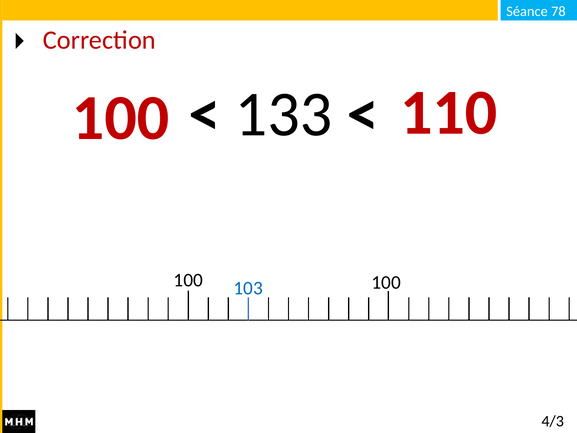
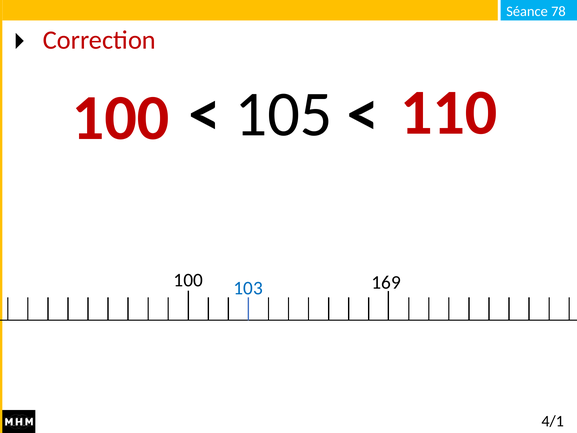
133: 133 -> 105 (284, 114)
100 100: 100 -> 169 (386, 282)
4/3: 4/3 -> 4/1 (553, 421)
